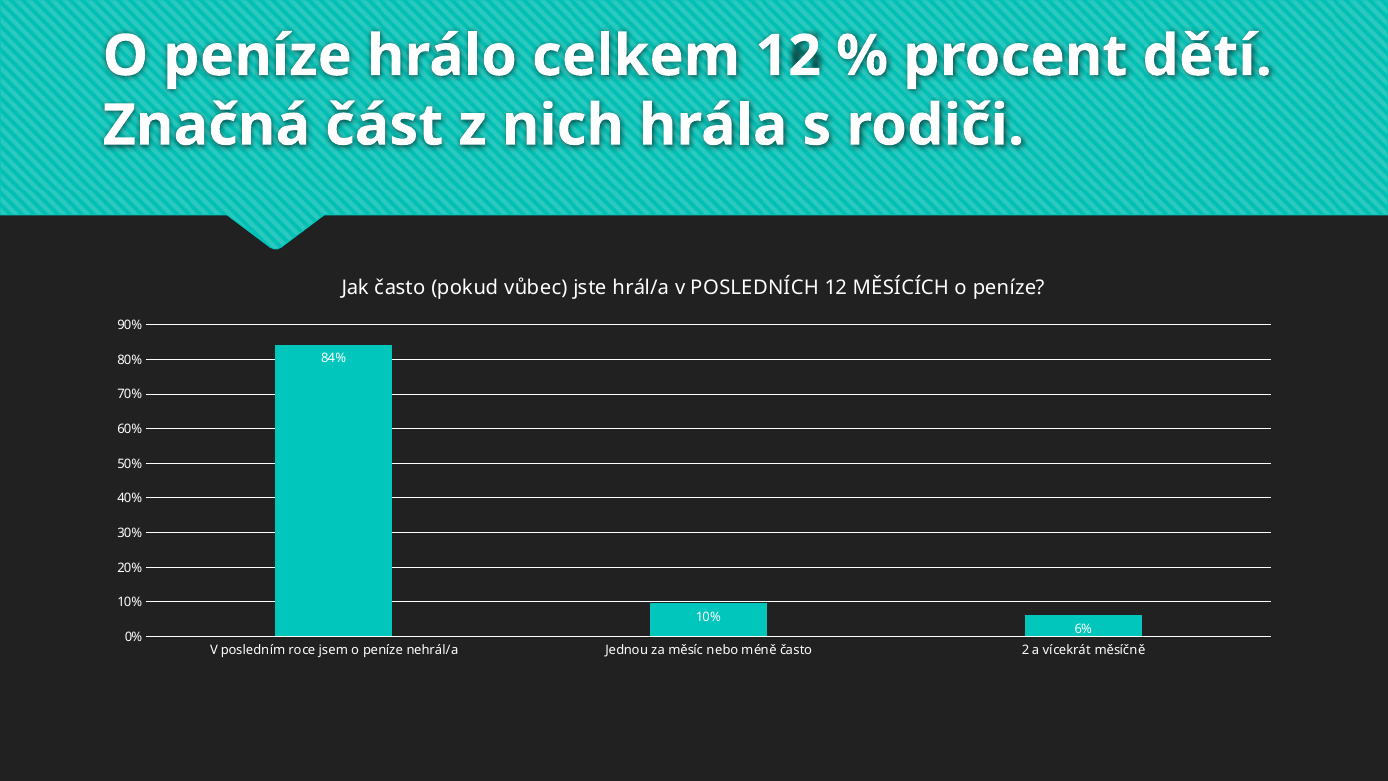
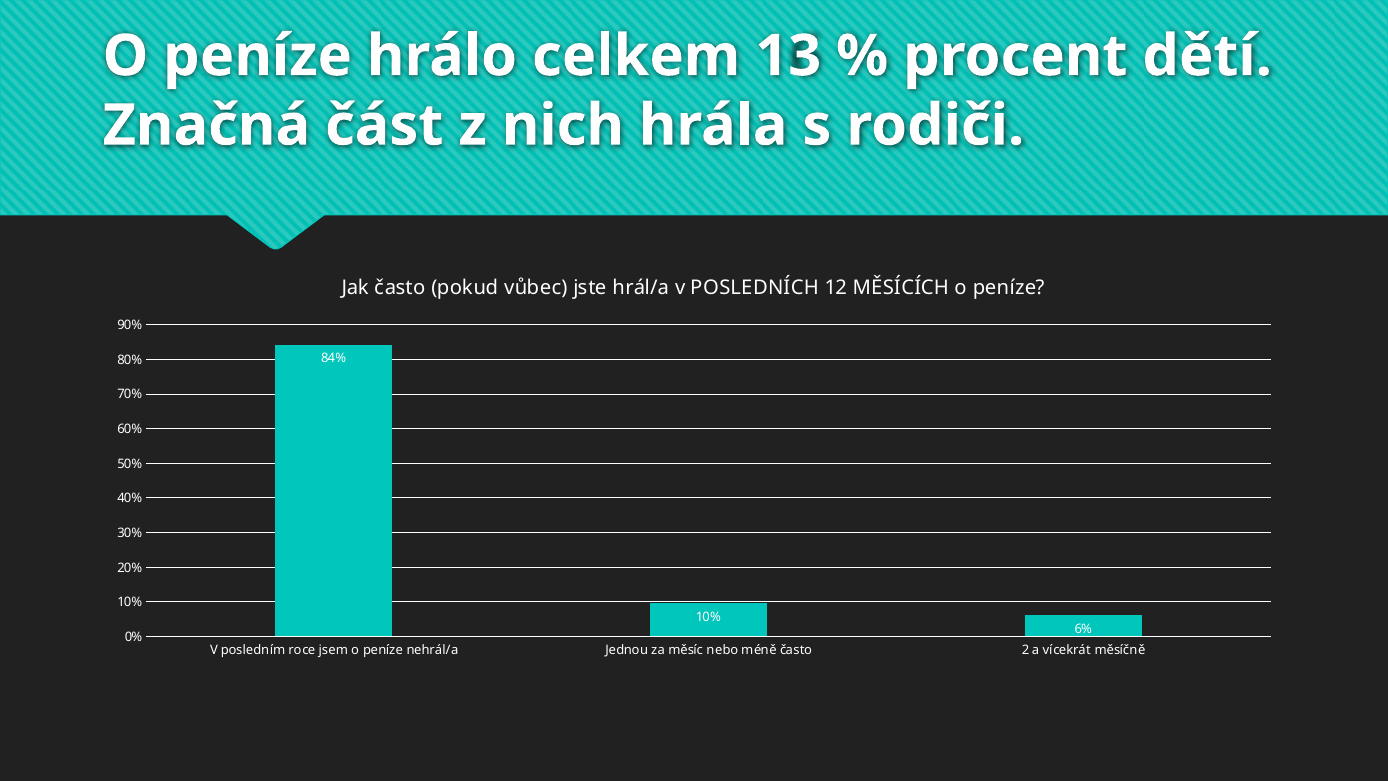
celkem 12: 12 -> 13 (788, 56)
